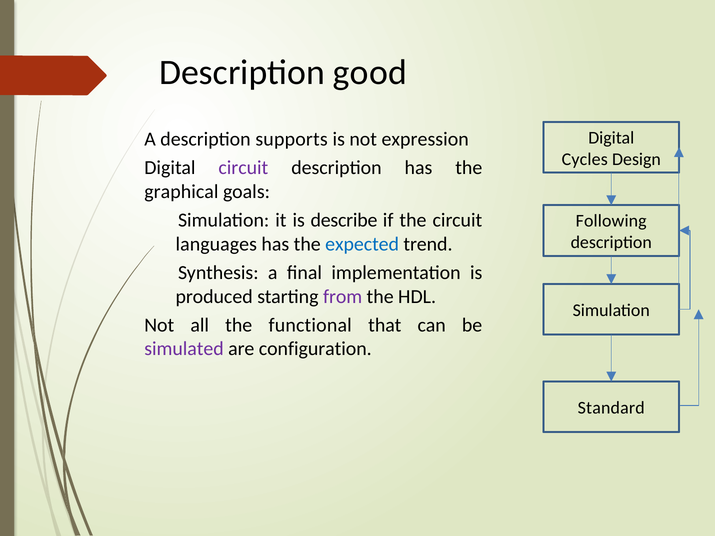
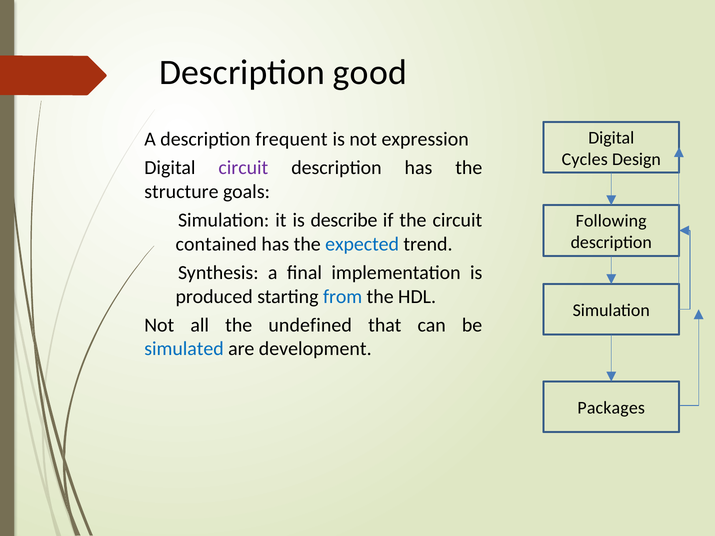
supports: supports -> frequent (292, 139)
graphical: graphical -> structure (181, 192)
languages: languages -> contained (216, 244)
from colour: purple -> blue (343, 297)
functional: functional -> undefined (310, 325)
simulated colour: purple -> blue (184, 349)
configuration: configuration -> development (315, 349)
Standard: Standard -> Packages (611, 408)
